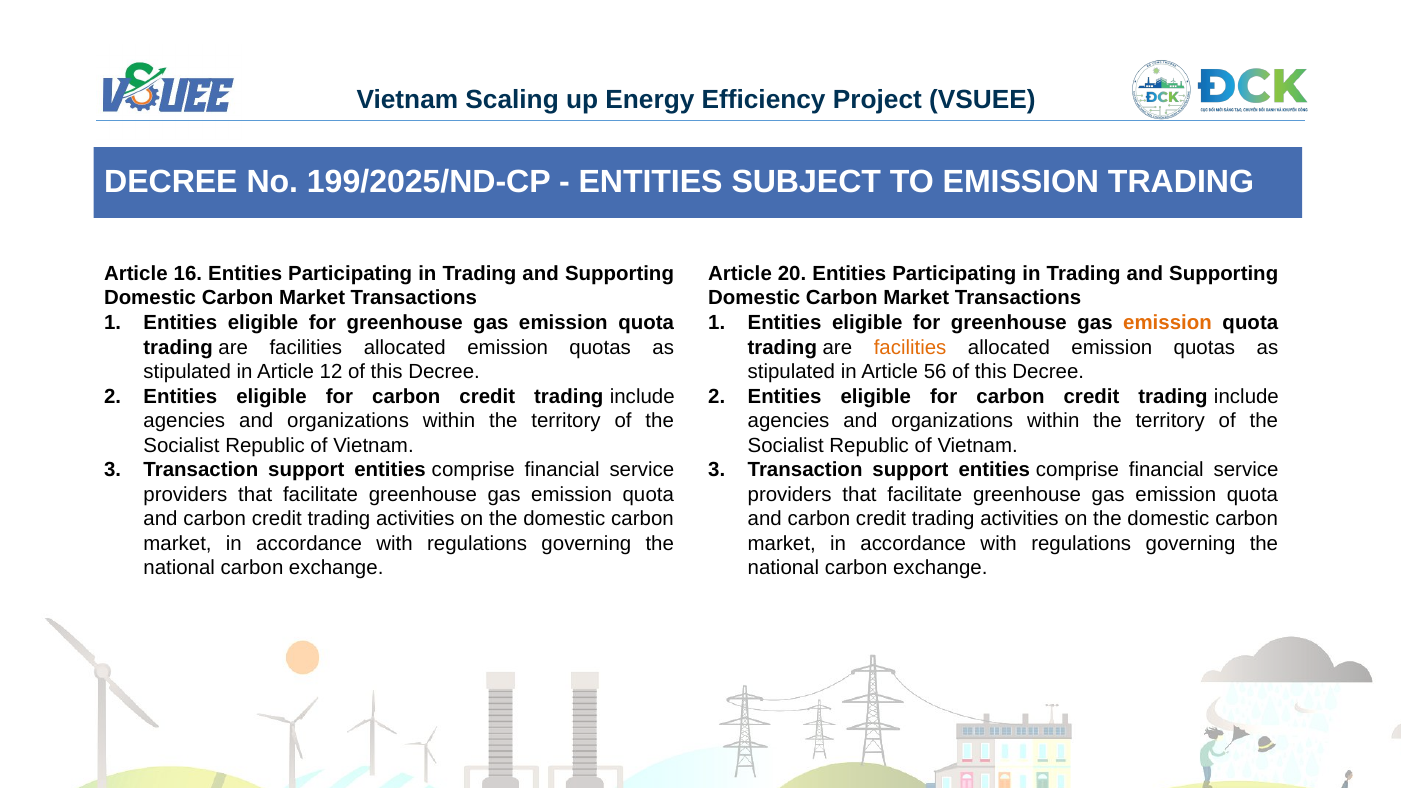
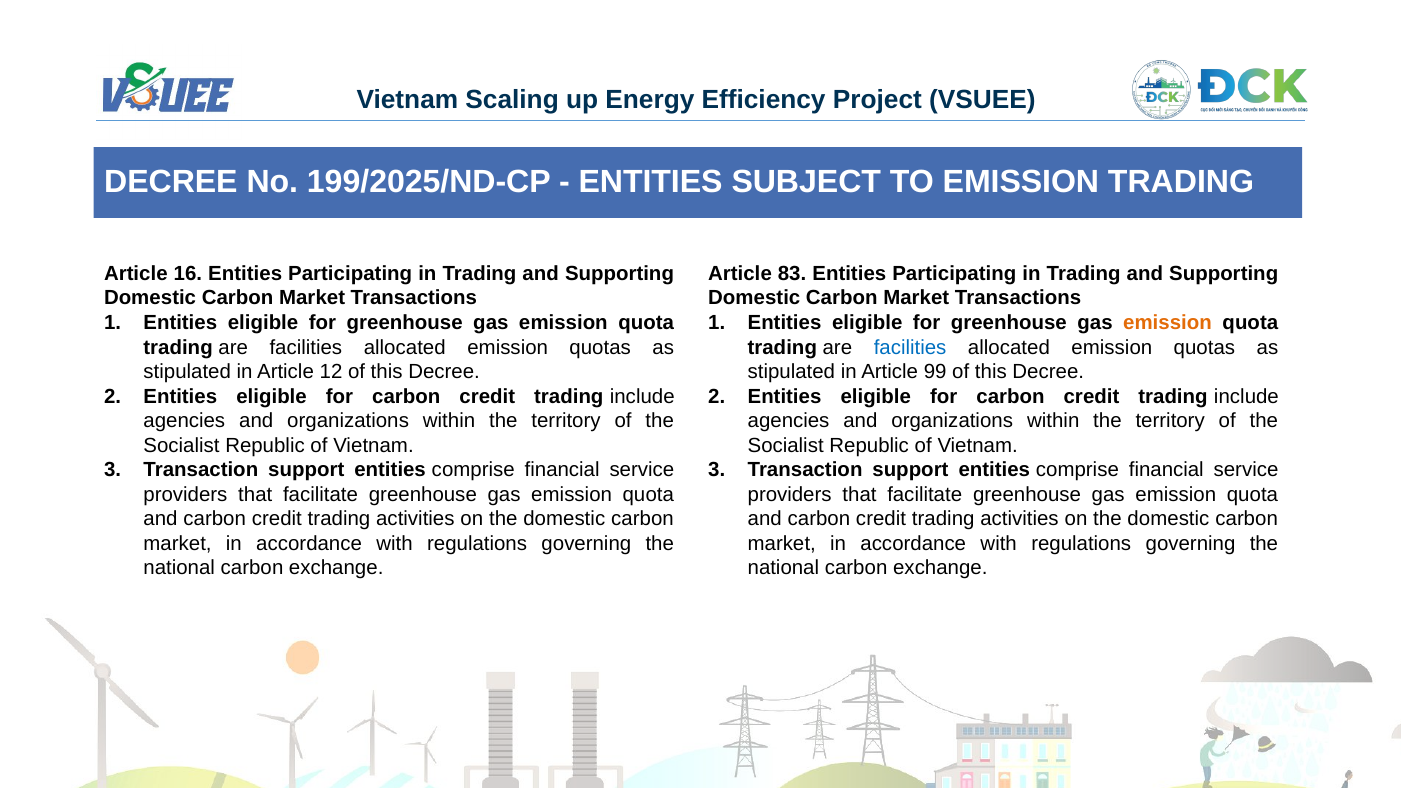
20: 20 -> 83 (792, 274)
facilities colour: orange -> blue (910, 347)
56: 56 -> 99 (935, 372)
